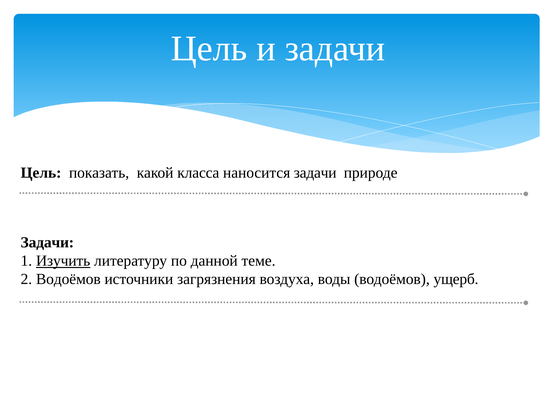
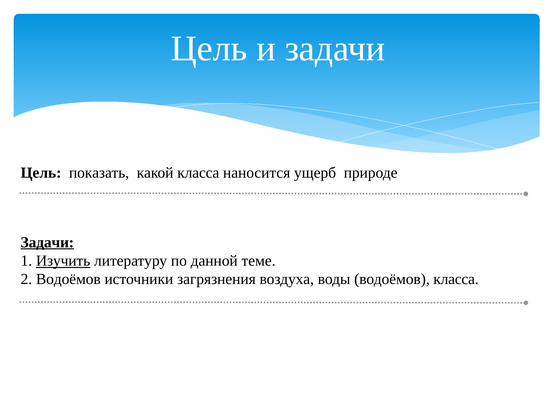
наносится задачи: задачи -> ущерб (315, 172)
Задачи underline: none -> present (47, 242)
водоёмов ущерб: ущерб -> класса (456, 279)
